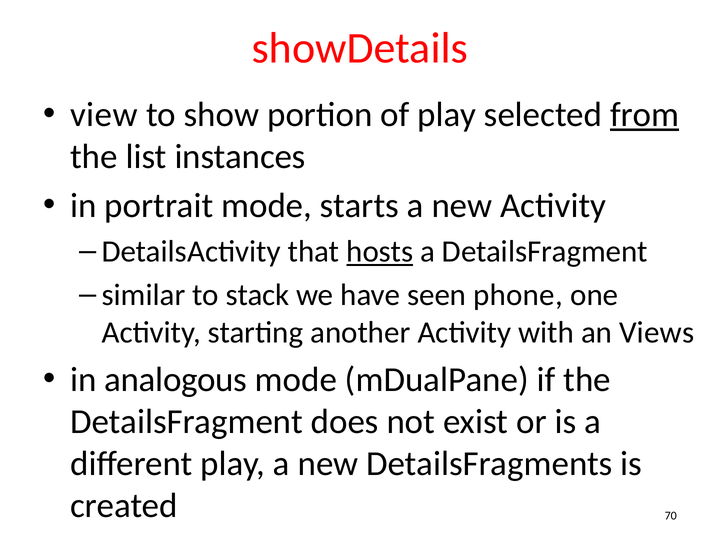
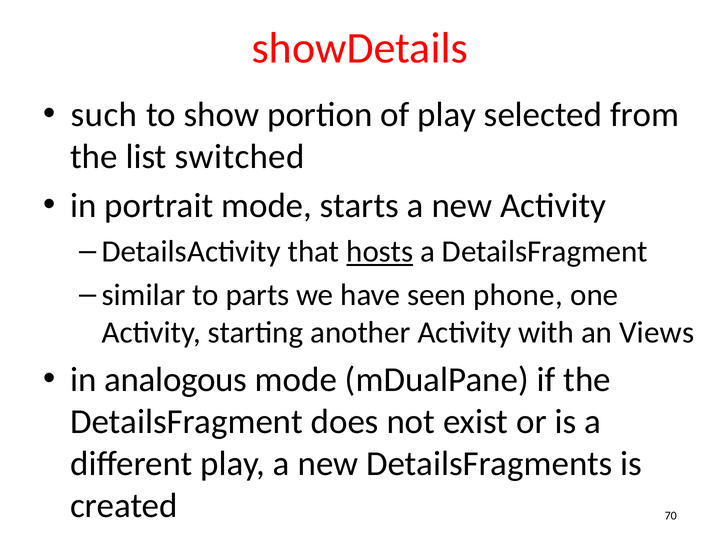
view: view -> such (104, 115)
from underline: present -> none (645, 115)
instances: instances -> switched (240, 157)
stack: stack -> parts (258, 295)
